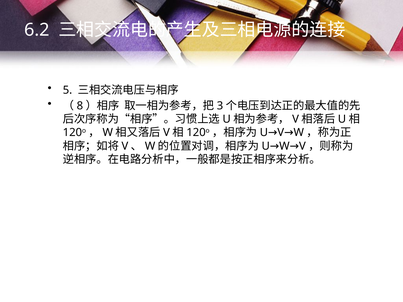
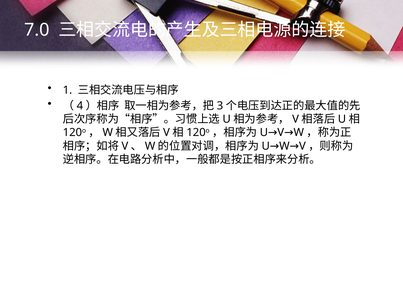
6.2: 6.2 -> 7.0 (37, 30)
5: 5 -> 1 (68, 90)
8: 8 -> 4 (80, 106)
